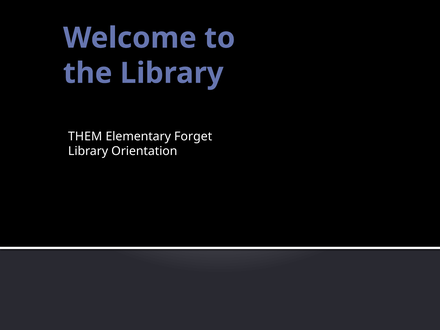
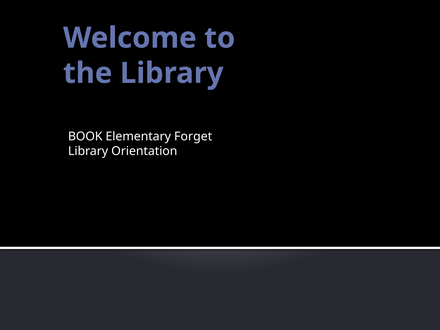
THEM: THEM -> BOOK (85, 137)
